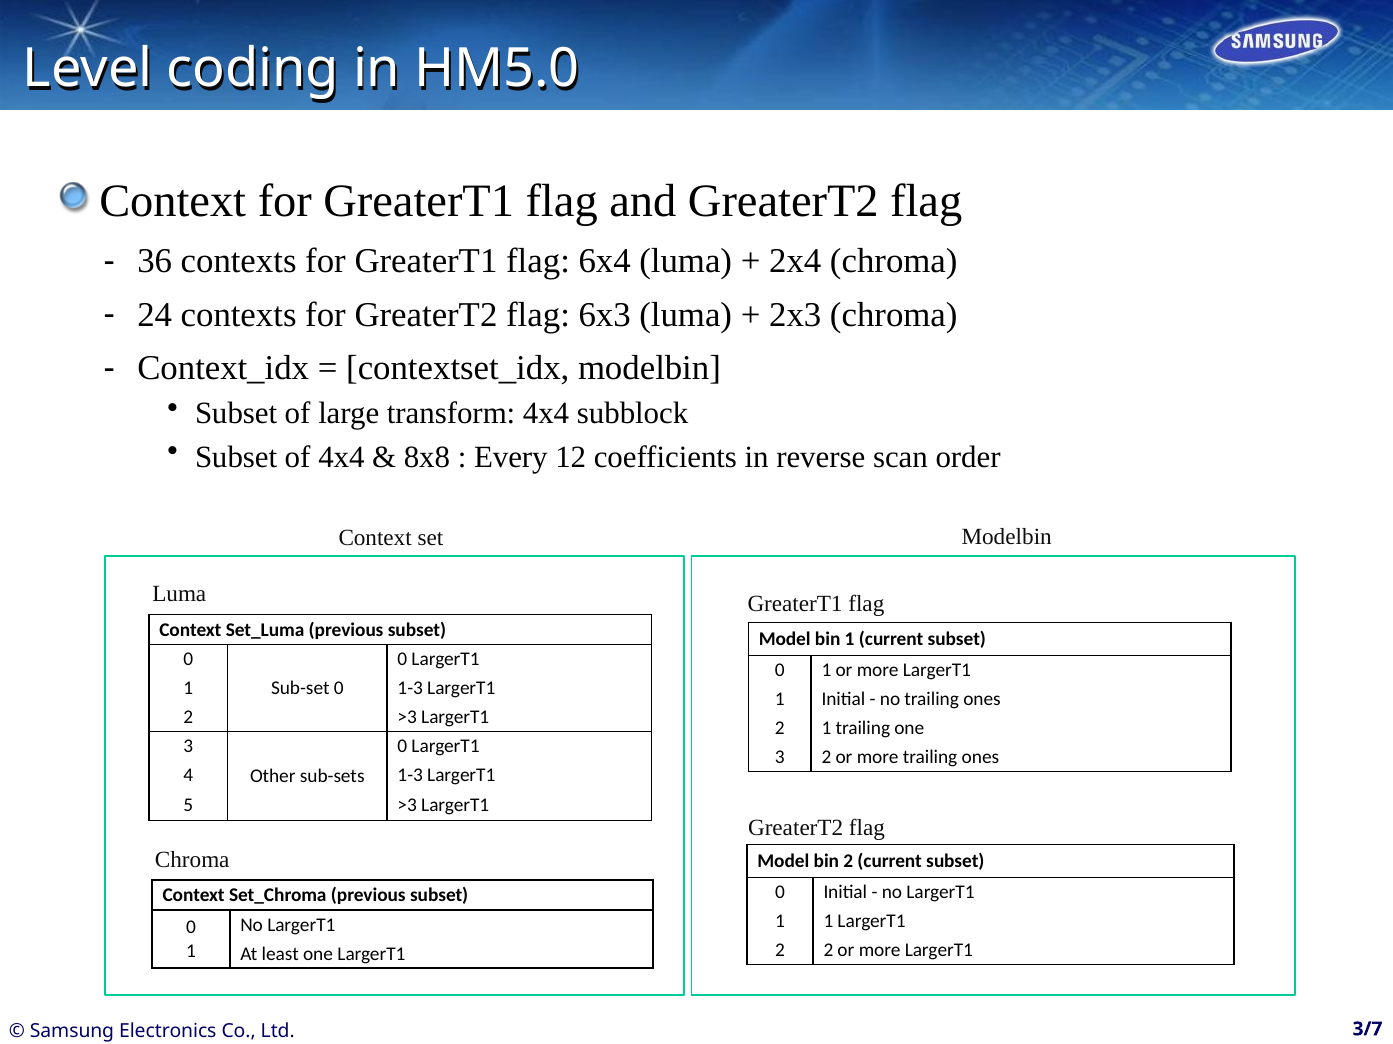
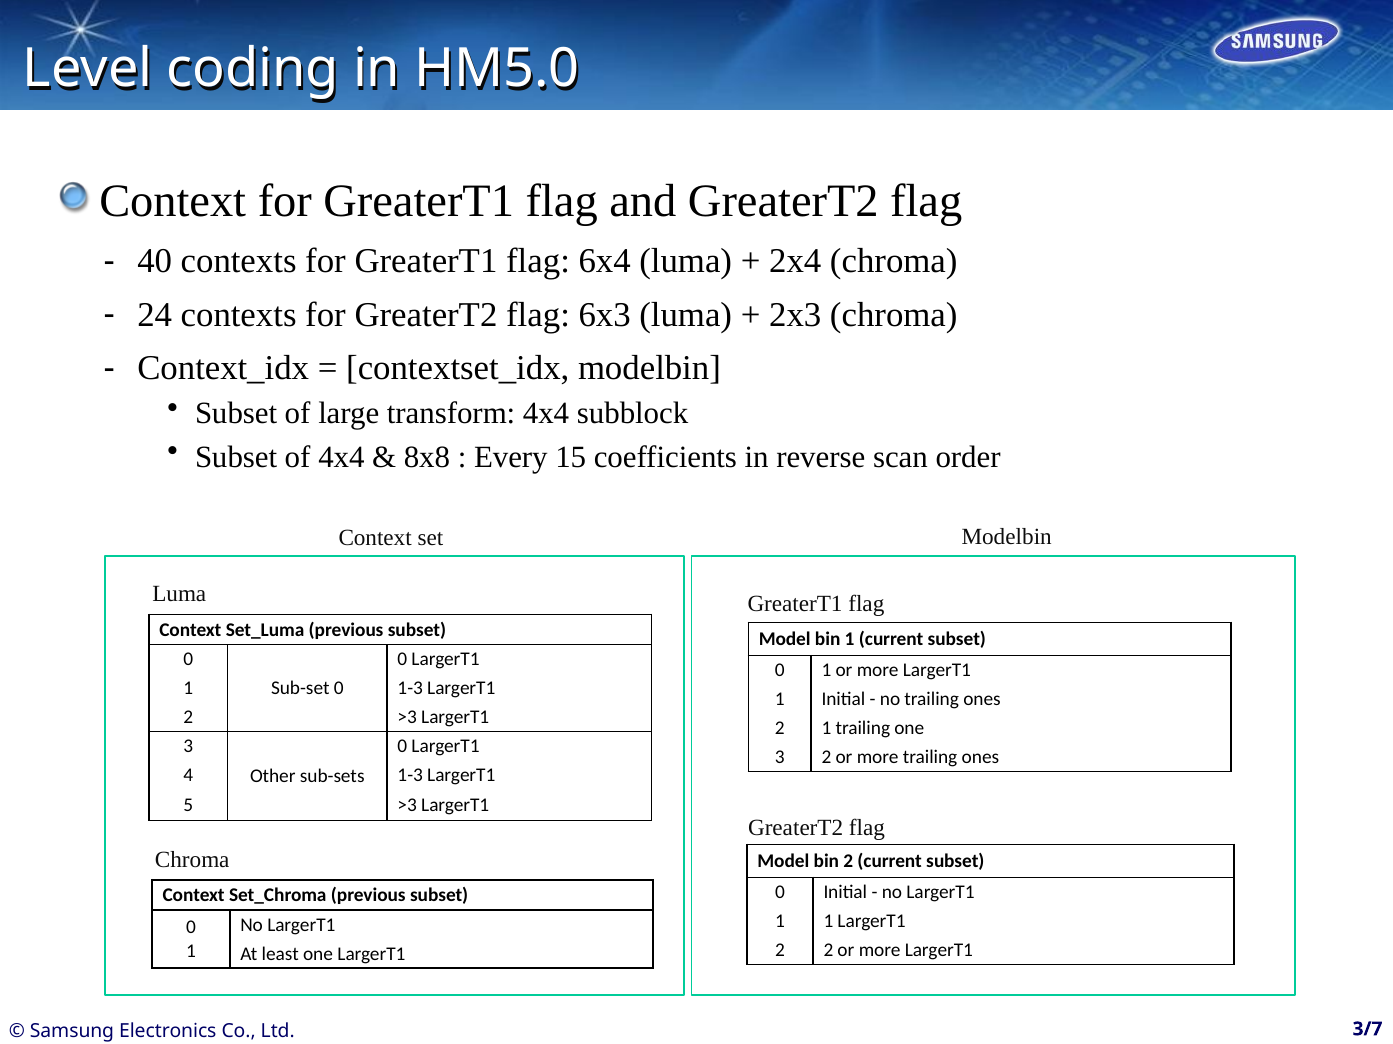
36: 36 -> 40 (155, 261)
12: 12 -> 15 (571, 457)
